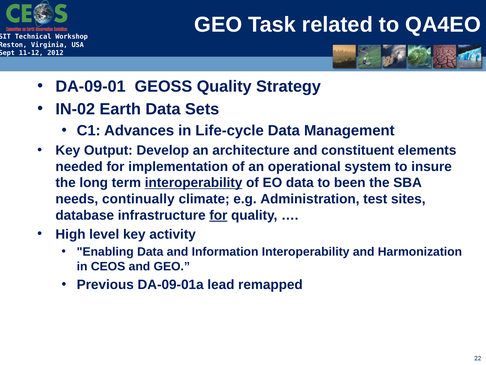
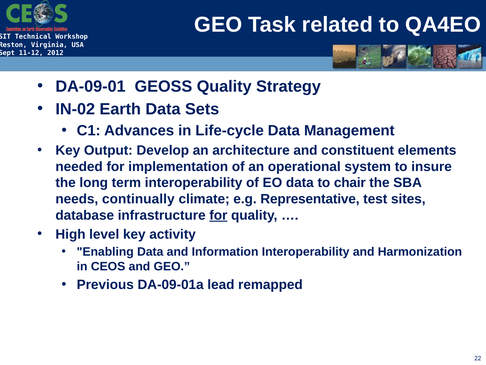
interoperability underline: present -> none (194, 183)
been: been -> chair (350, 183)
Administration: Administration -> Representative (310, 199)
